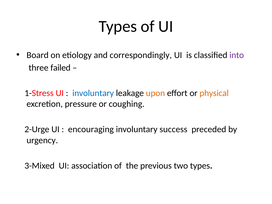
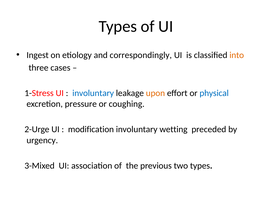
Board: Board -> Ingest (38, 55)
into colour: purple -> orange (237, 55)
failed: failed -> cases (60, 68)
physical colour: orange -> blue (214, 93)
encouraging: encouraging -> modification (91, 129)
success: success -> wetting (173, 129)
